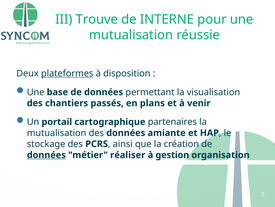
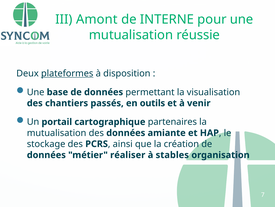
Trouve: Trouve -> Amont (97, 19)
plans: plans -> outils (152, 103)
données underline: present -> none (46, 154)
gestion: gestion -> stables (172, 154)
